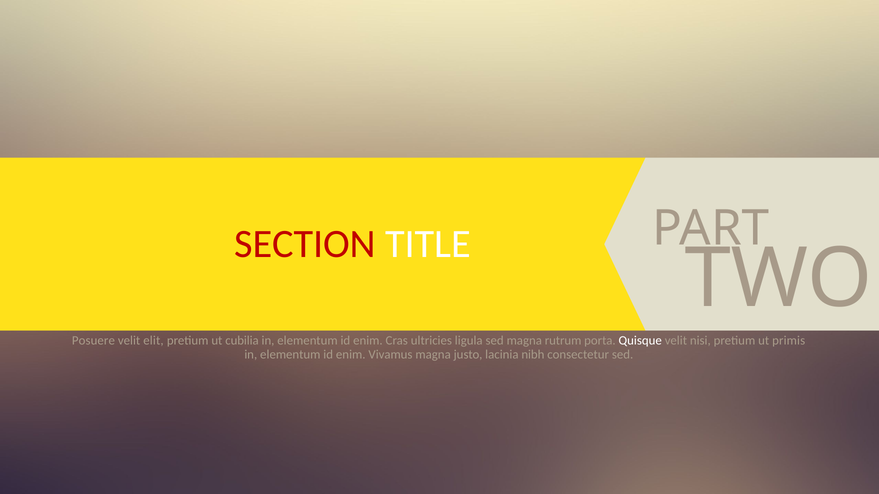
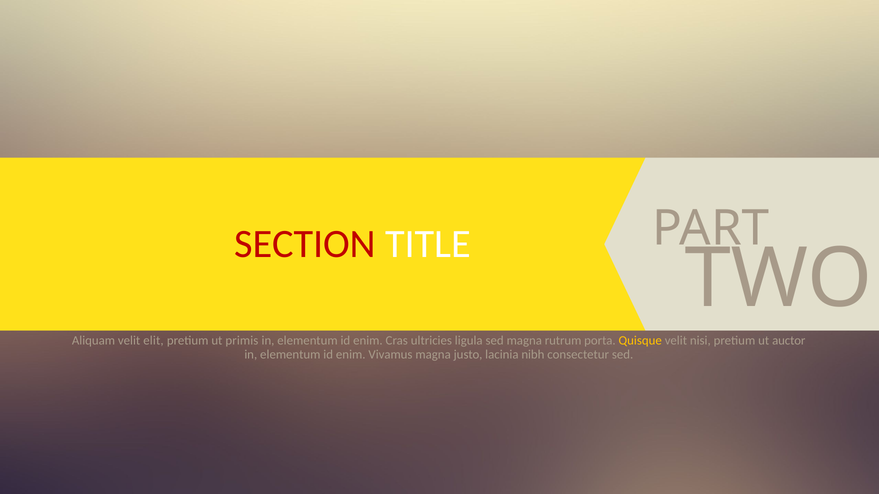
Posuere: Posuere -> Aliquam (93, 341)
cubilia: cubilia -> primis (242, 341)
Quisque colour: white -> yellow (640, 341)
primis: primis -> auctor (789, 341)
